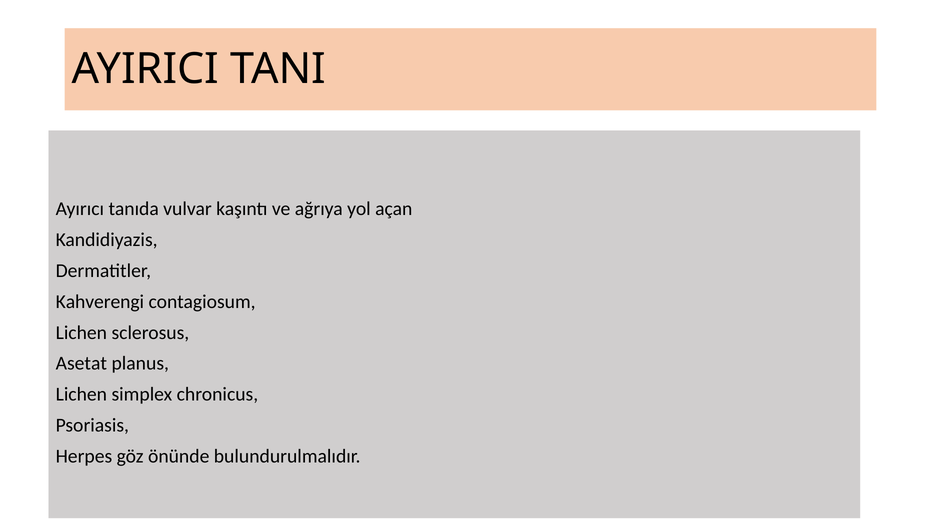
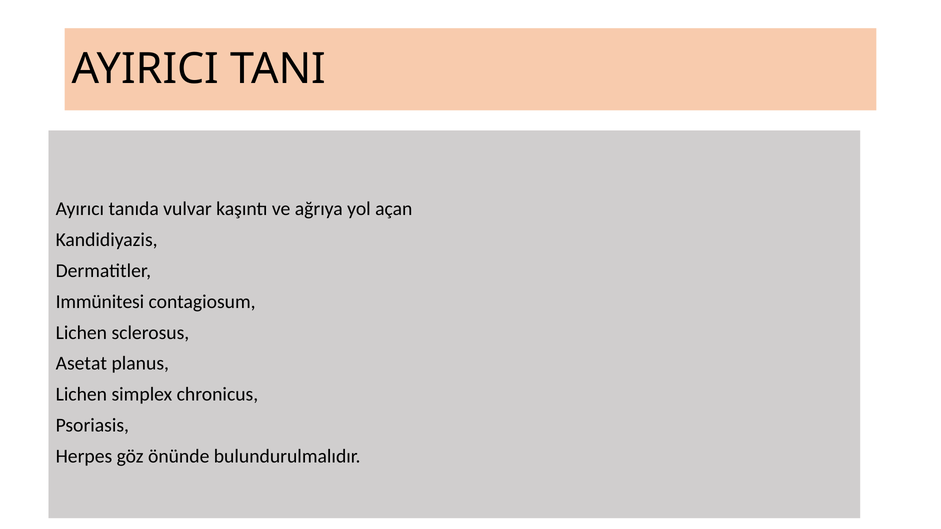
Kahverengi: Kahverengi -> Immünitesi (100, 302)
